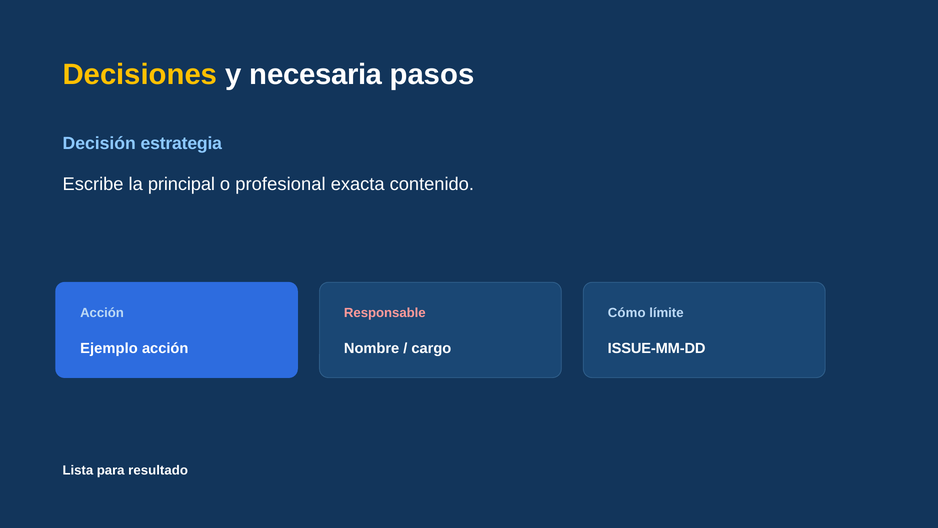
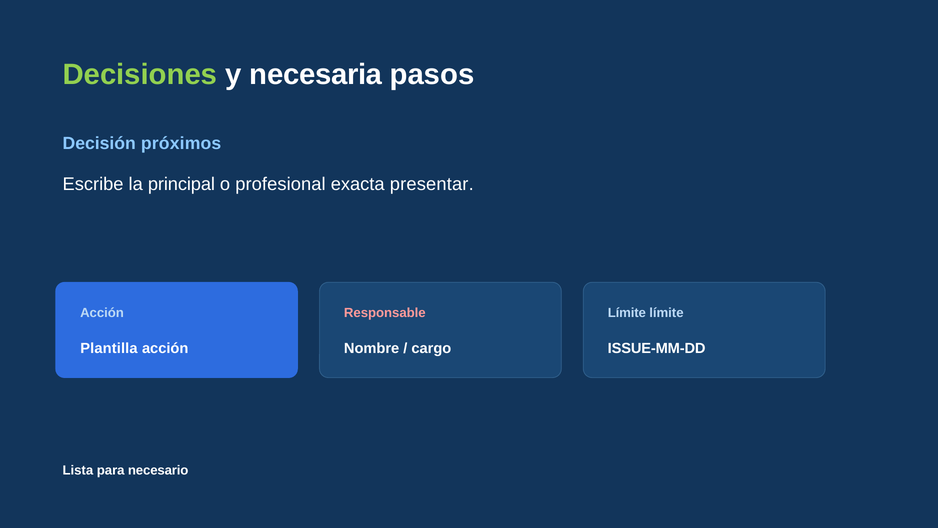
Decisiones colour: yellow -> light green (140, 74)
estrategia: estrategia -> próximos (181, 143)
contenido: contenido -> presentar (432, 184)
Cómo: Cómo -> Límite (627, 313)
Ejemplo: Ejemplo -> Plantilla (109, 348)
resultado: resultado -> necesario (158, 470)
